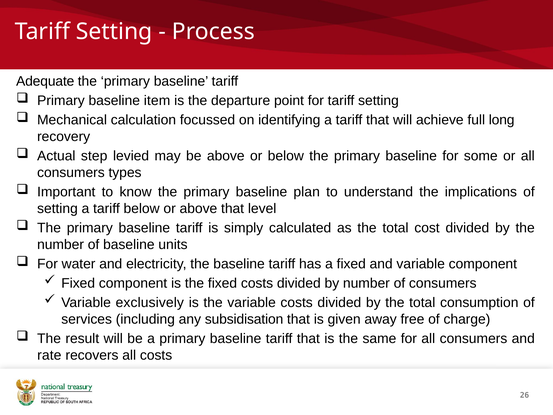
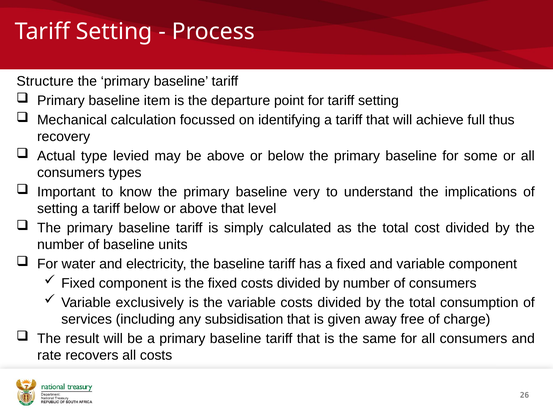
Adequate: Adequate -> Structure (45, 81)
long: long -> thus (502, 120)
step: step -> type (94, 156)
plan: plan -> very (307, 192)
